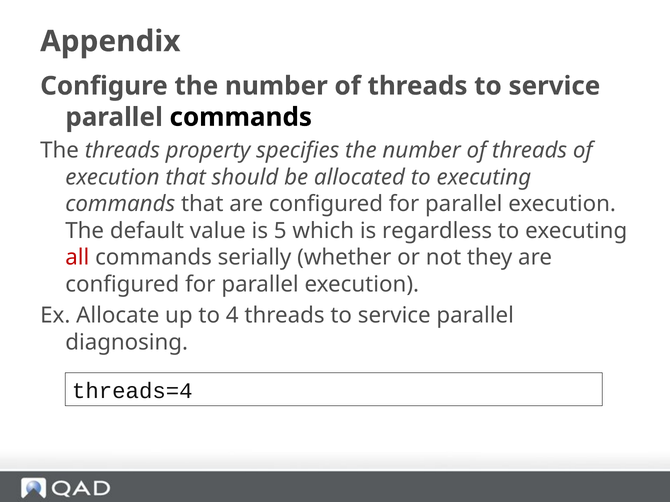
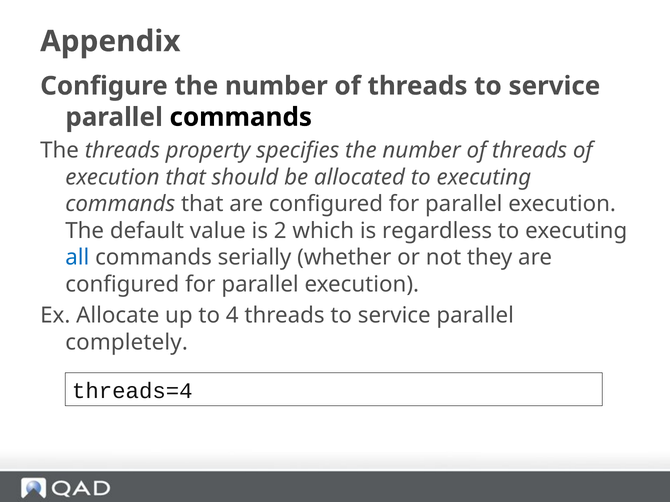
5: 5 -> 2 (280, 231)
all colour: red -> blue (77, 258)
diagnosing: diagnosing -> completely (127, 343)
